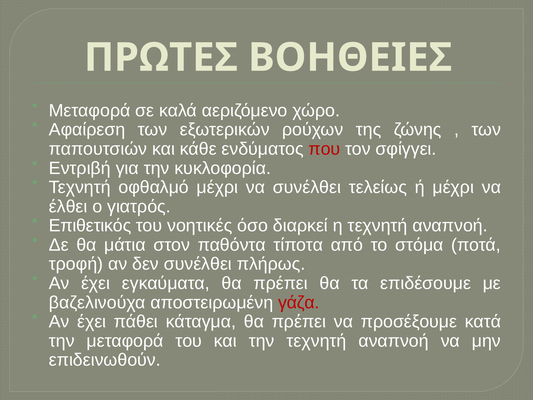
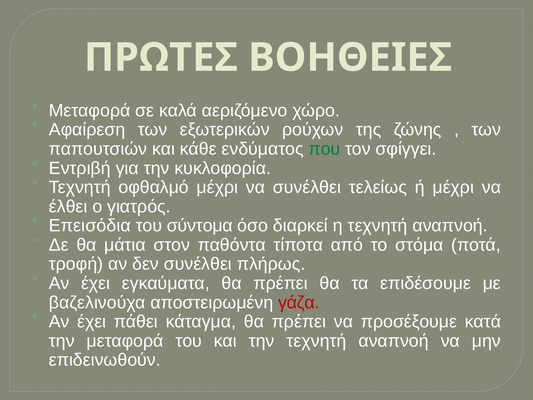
που colour: red -> green (324, 149)
Επιθετικός: Επιθετικός -> Επεισόδια (90, 226)
νοητικές: νοητικές -> σύντομα (200, 226)
